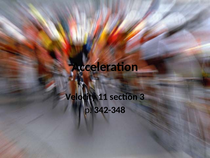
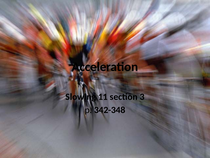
Velocity: Velocity -> Slowing (81, 97)
